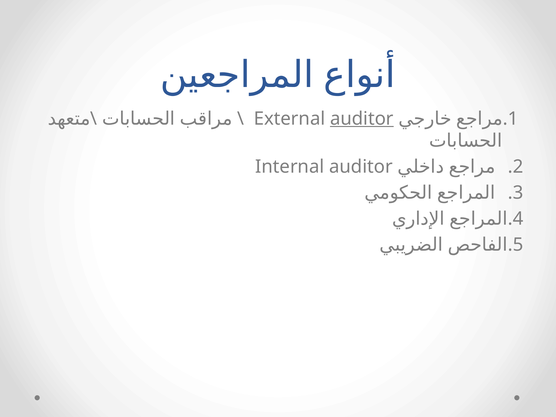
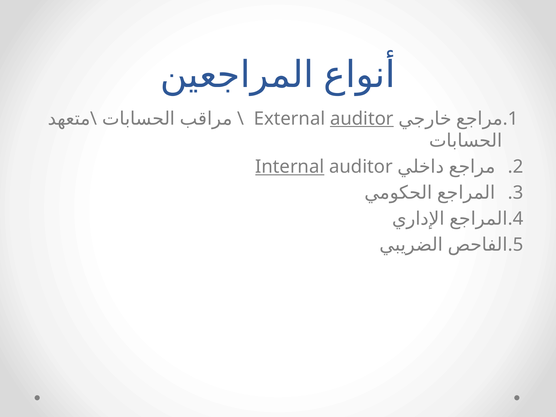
Internal underline: none -> present (290, 167)
